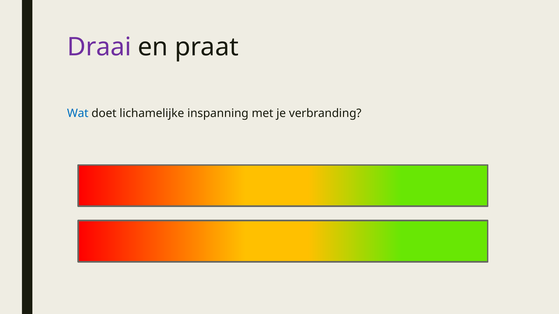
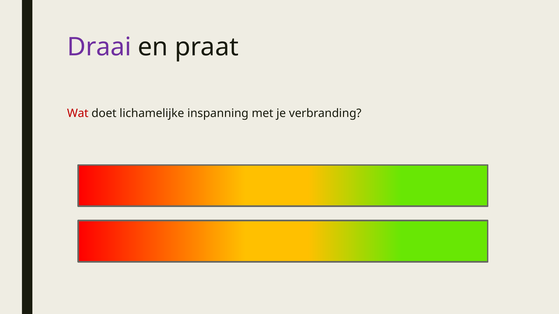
Wat colour: blue -> red (78, 114)
